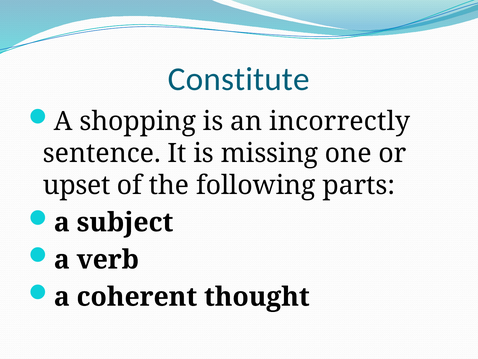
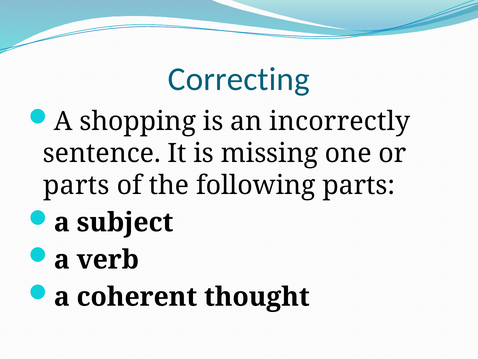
Constitute: Constitute -> Correcting (239, 79)
upset: upset -> parts (76, 185)
